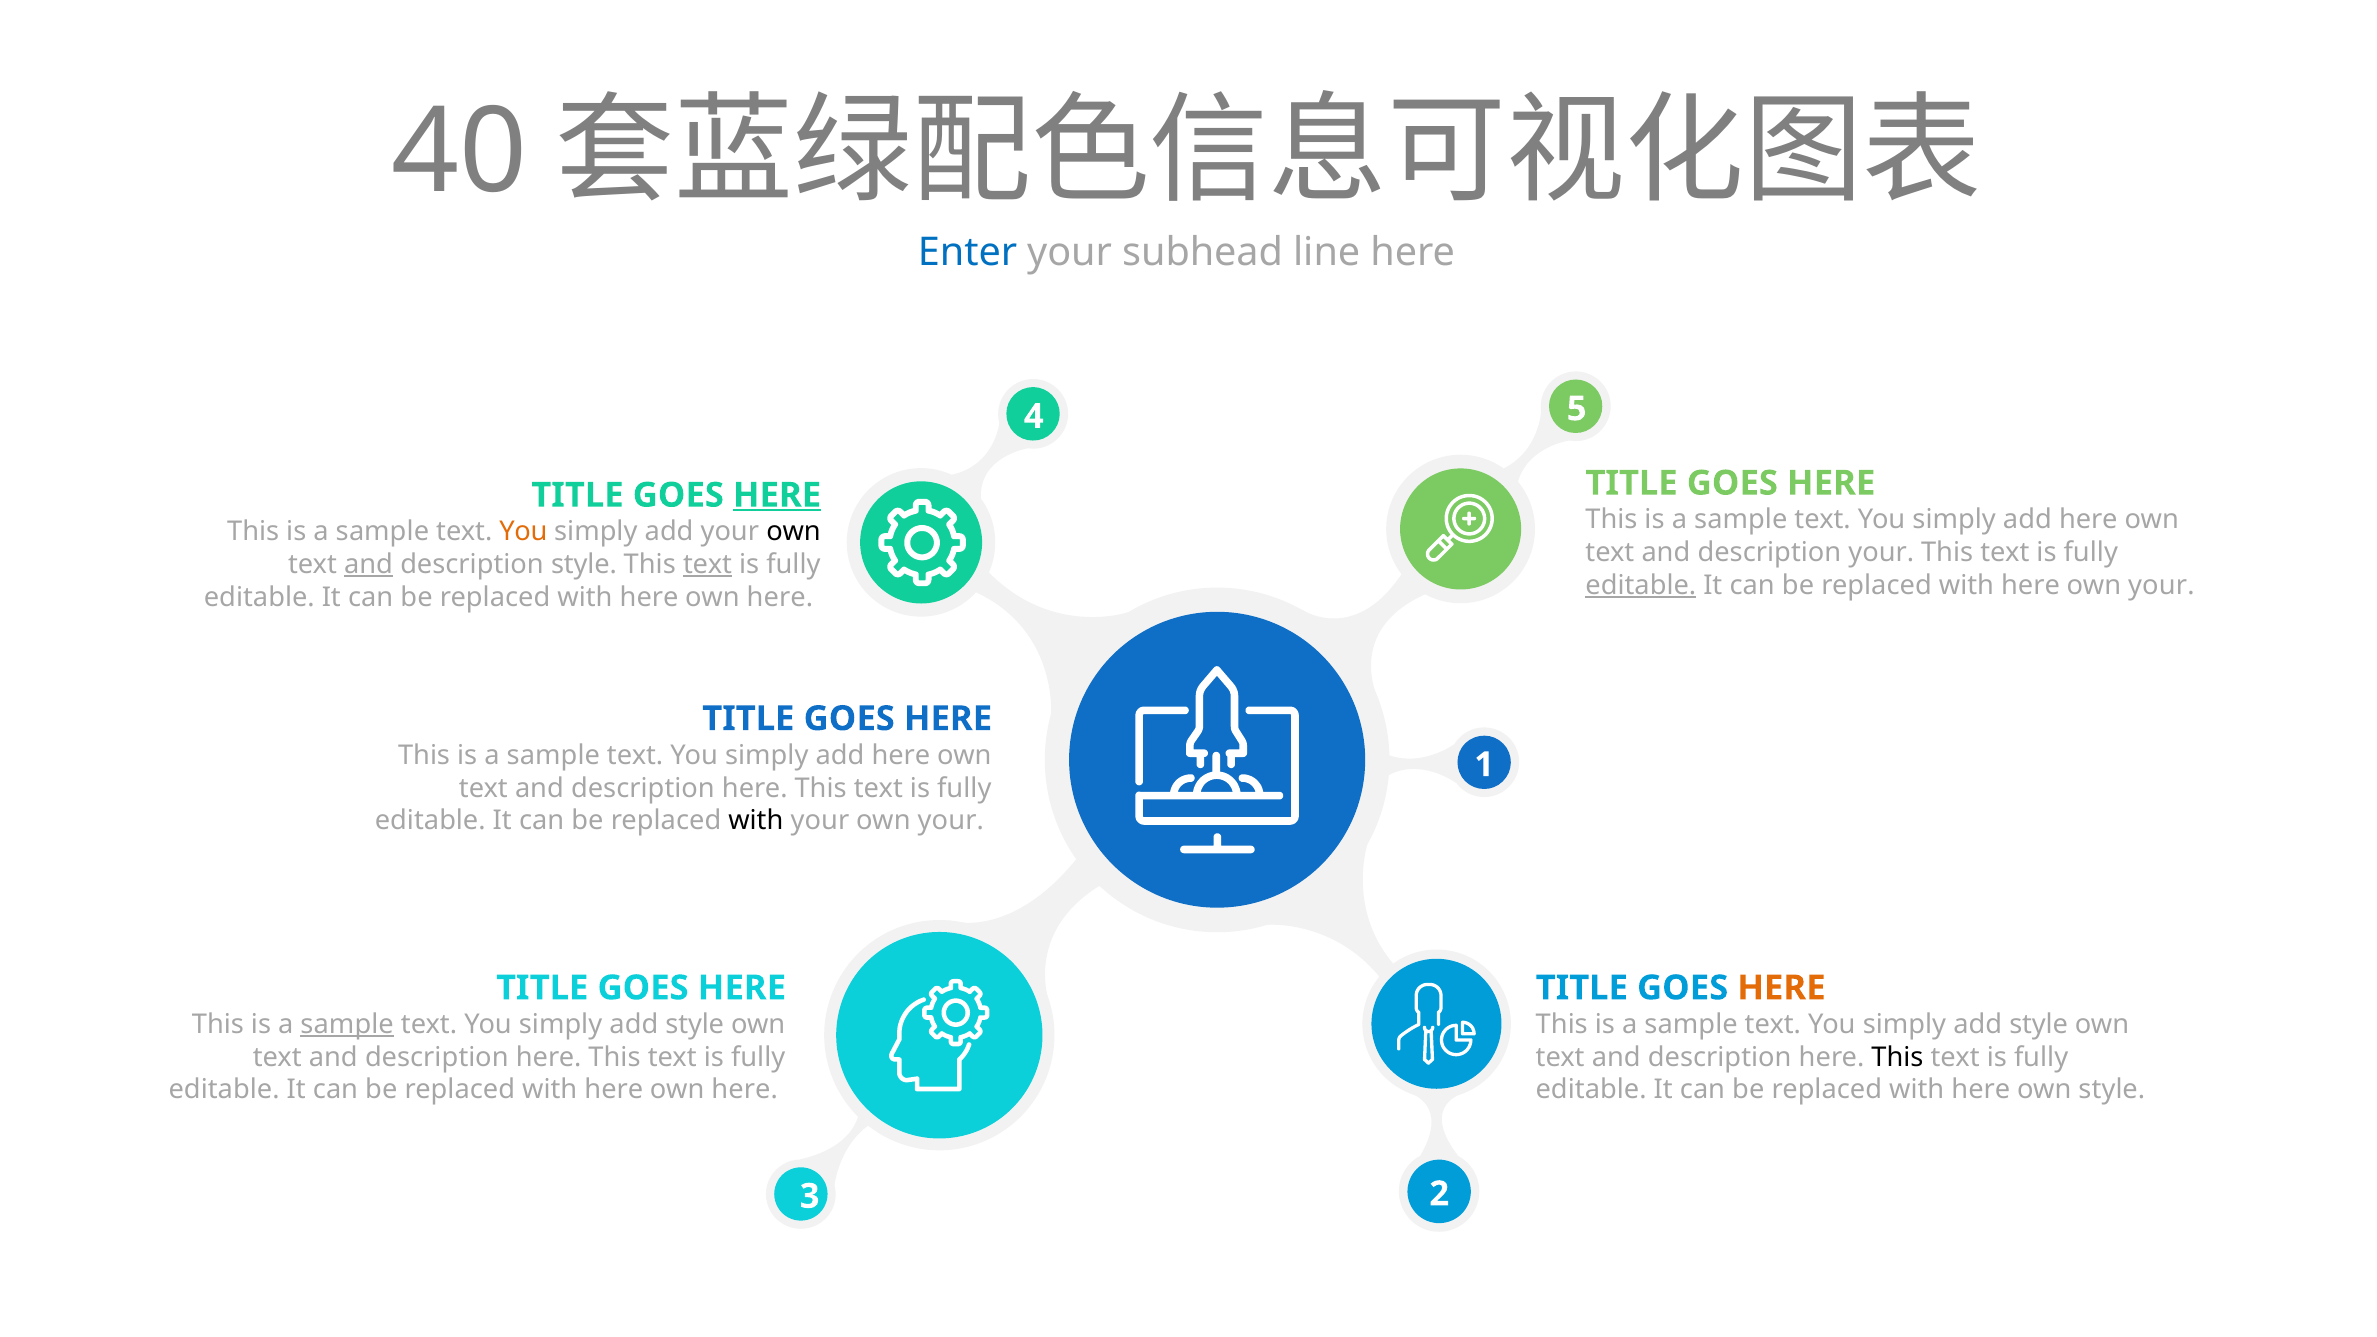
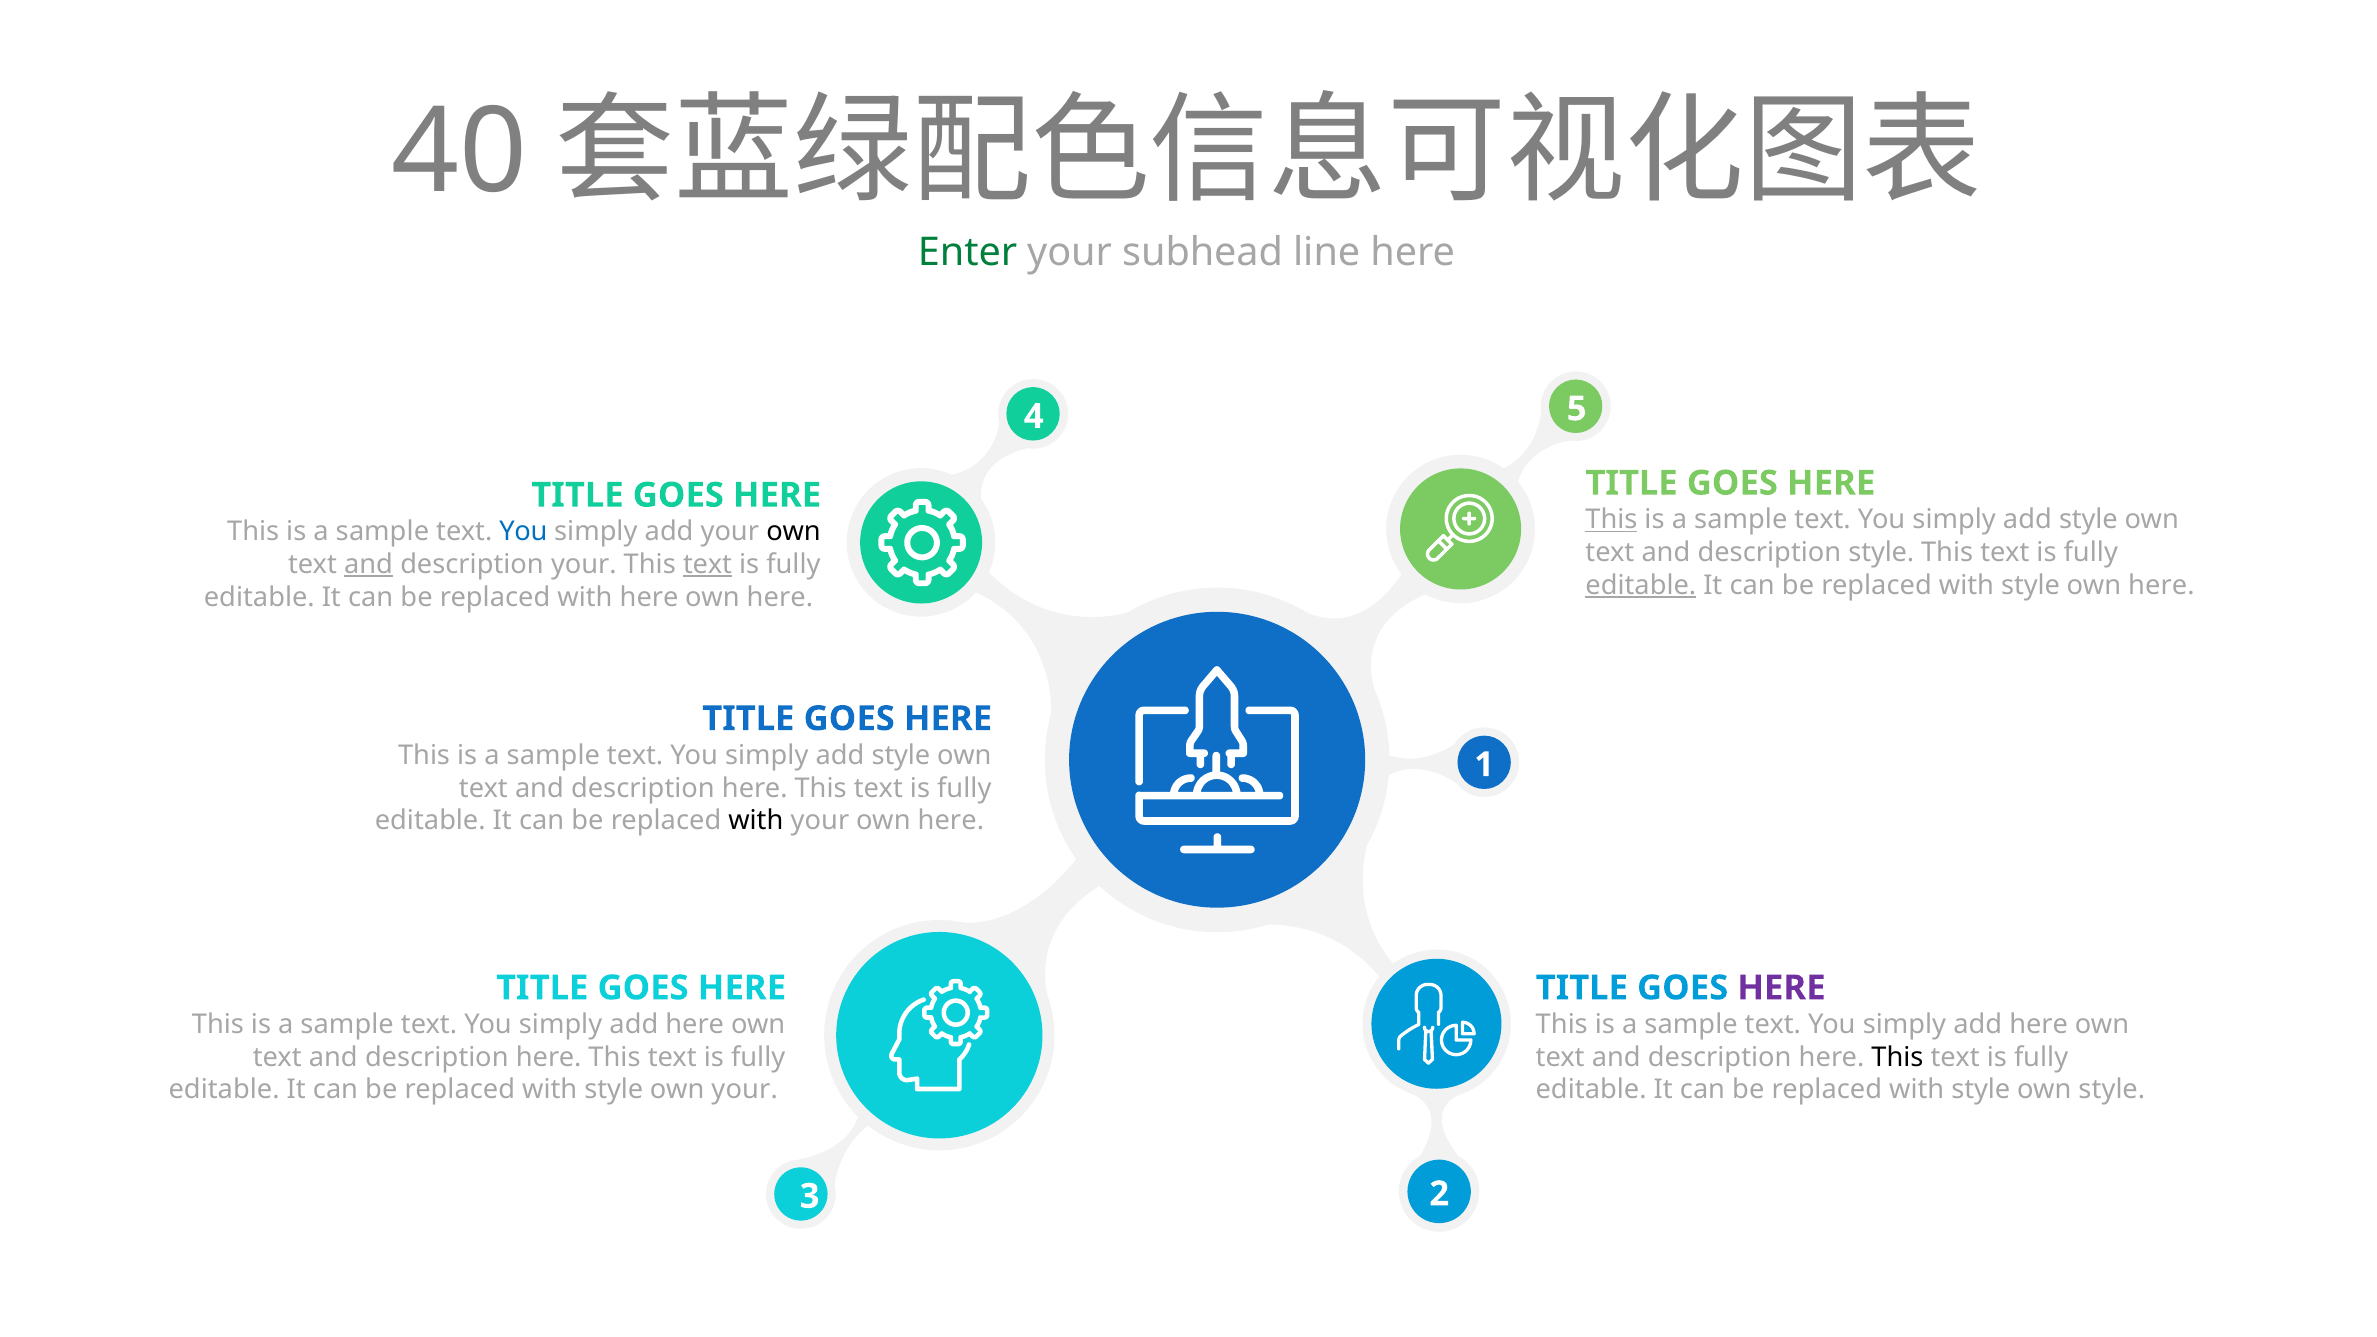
Enter colour: blue -> green (968, 252)
HERE underline: present -> none (777, 495)
This underline: none -> present (1611, 520)
here: here -> style (2088, 520)
You colour: orange -> blue (523, 532)
description your: your -> style (1881, 553)
description style: style -> your (584, 565)
here: here -> style (2031, 585)
your: your -> here (2161, 585)
here: here -> style (901, 755)
your own your: your -> here (951, 821)
HERE colour: orange -> purple (1782, 988)
sample underline: present -> none (347, 1025)
style: style -> here (695, 1025)
style: style -> here (2039, 1025)
here: here -> style (614, 1090)
here: here -> your (745, 1090)
here: here -> style (1981, 1090)
